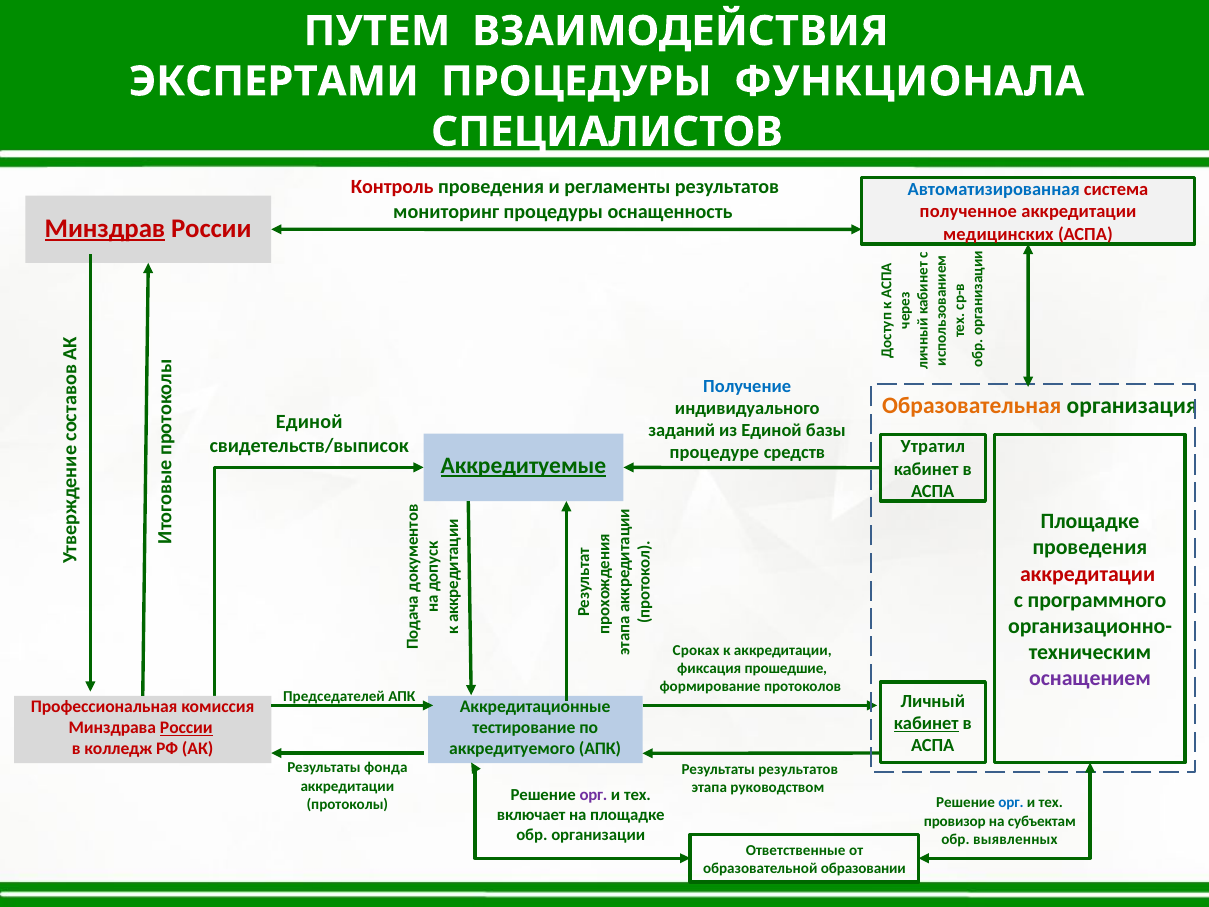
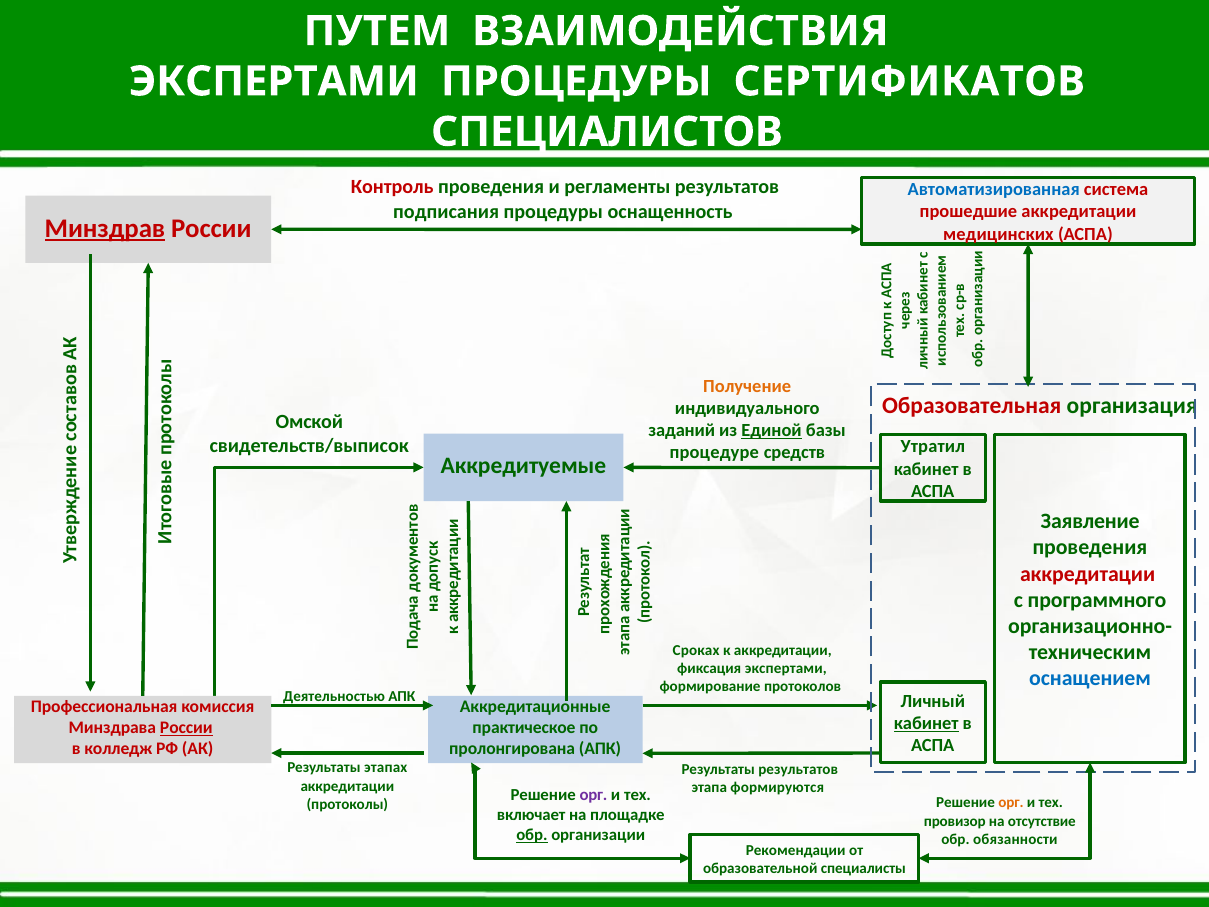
ФУНКЦИОНАЛА: ФУНКЦИОНАЛА -> СЕРТИФИКАТОВ (909, 82)
мониторинг: мониторинг -> подписания (446, 211)
полученное: полученное -> прошедшие (968, 212)
Получение colour: blue -> orange (747, 386)
Образовательная colour: orange -> red (972, 406)
Единой: Единой -> Омской (309, 421)
Единой underline: none -> present (772, 430)
Аккредитуемые underline: present -> none (523, 466)
Площадке: Площадке -> Заявление (1090, 521)
фиксация прошедшие: прошедшие -> экспертами (786, 668)
оснащением colour: purple -> blue (1090, 679)
Председателей: Председателей -> Деятельностью (334, 696)
тестирование: тестирование -> практическое (524, 728)
аккредитуемого: аккредитуемого -> пролонгирована (512, 749)
фонда: фонда -> этапах (386, 768)
руководством: руководством -> формируются (777, 787)
орг colour: blue -> orange (1011, 803)
субъектам: субъектам -> отсутствие (1042, 821)
обр underline: none -> present (532, 835)
выявленных: выявленных -> обязанности (1015, 839)
Ответственные: Ответственные -> Рекомендации (796, 850)
образовании: образовании -> специалисты (863, 868)
